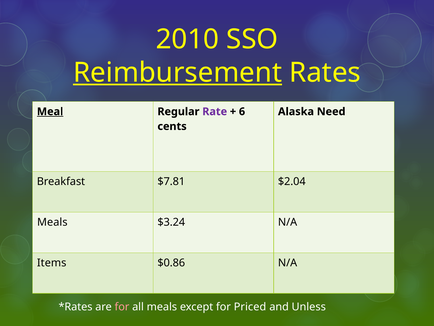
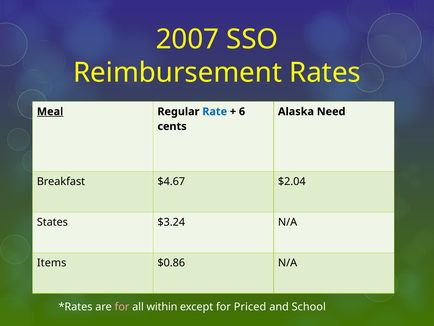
2010: 2010 -> 2007 (187, 39)
Reimbursement underline: present -> none (178, 73)
Rate colour: purple -> blue (215, 111)
$7.81: $7.81 -> $4.67 (171, 181)
Meals: Meals -> States (52, 222)
all meals: meals -> within (162, 307)
Unless: Unless -> School (309, 307)
